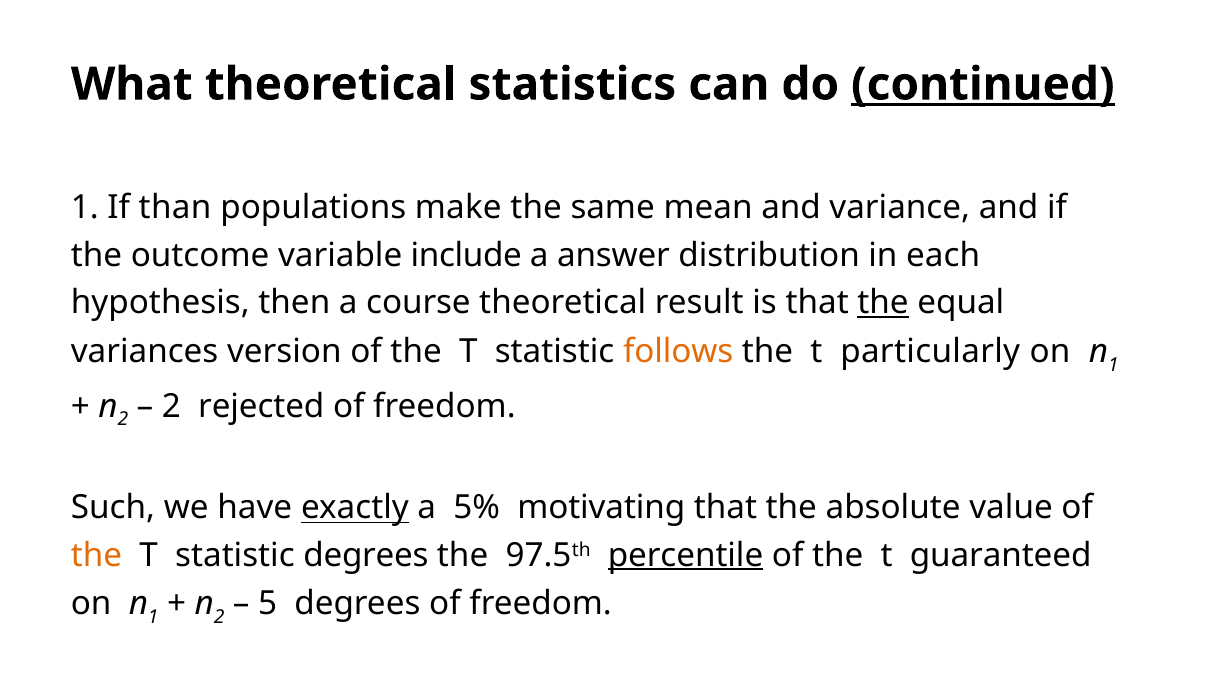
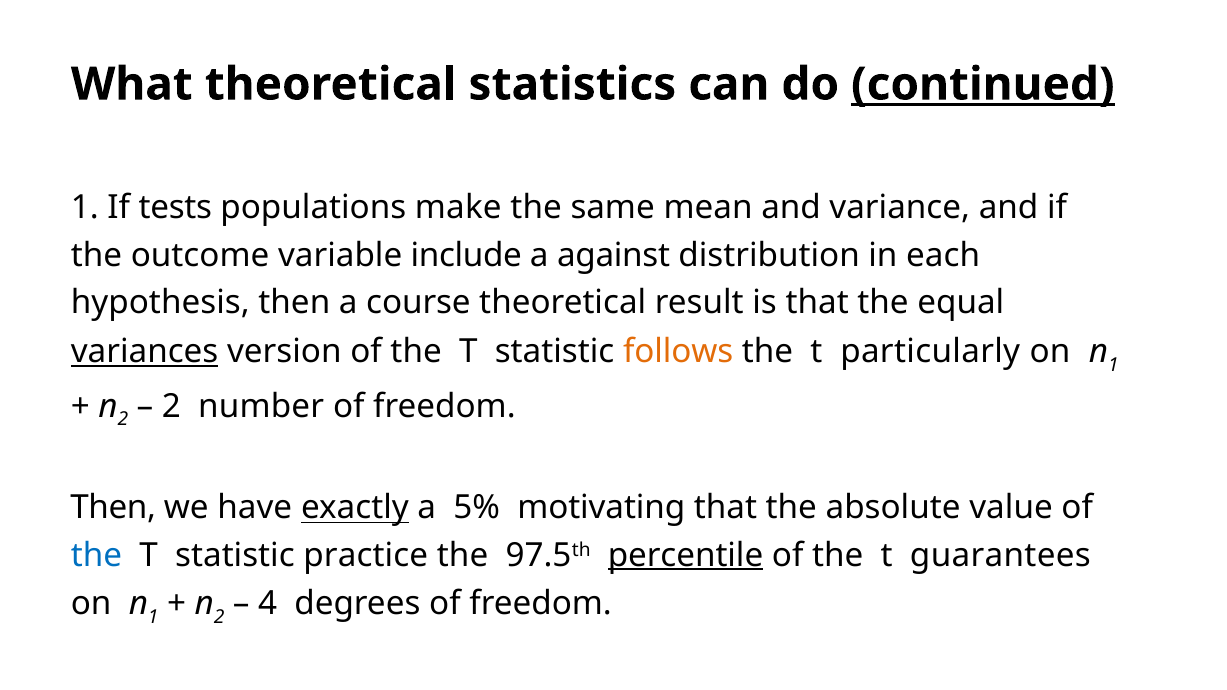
than: than -> tests (175, 207)
answer: answer -> against (614, 255)
the underline: present -> none (883, 303)
variances underline: none -> present (145, 352)
rejected: rejected -> number (261, 406)
Such: Such -> Then (113, 507)
the colour: orange -> blue (96, 555)
statistic degrees: degrees -> practice (366, 555)
guaranteed: guaranteed -> guarantees (1000, 555)
5: 5 -> 4 (268, 604)
